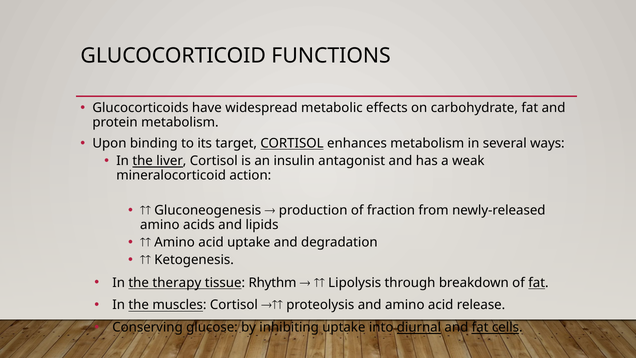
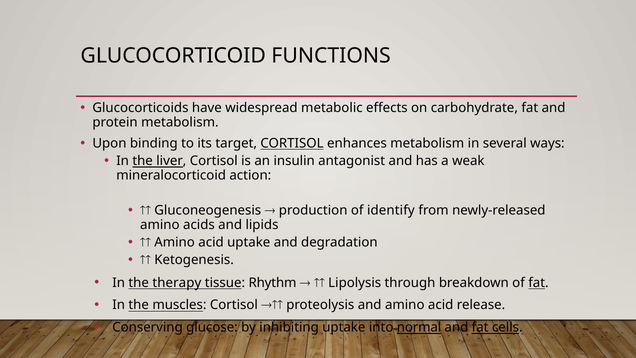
fraction: fraction -> identify (391, 210)
diurnal: diurnal -> normal (419, 327)
